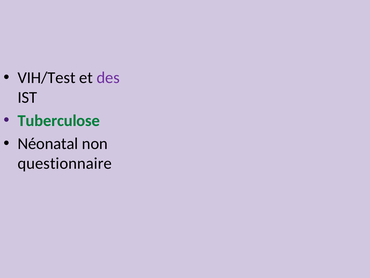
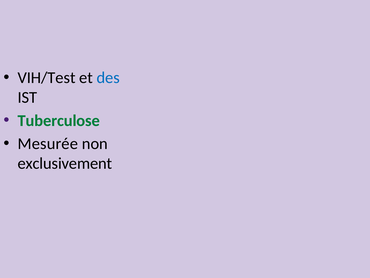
des colour: purple -> blue (108, 78)
Néonatal: Néonatal -> Mesurée (48, 143)
questionnaire: questionnaire -> exclusivement (65, 163)
